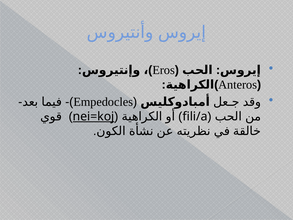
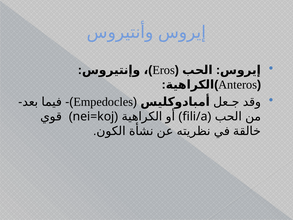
nei=koj underline: present -> none (94, 116)
